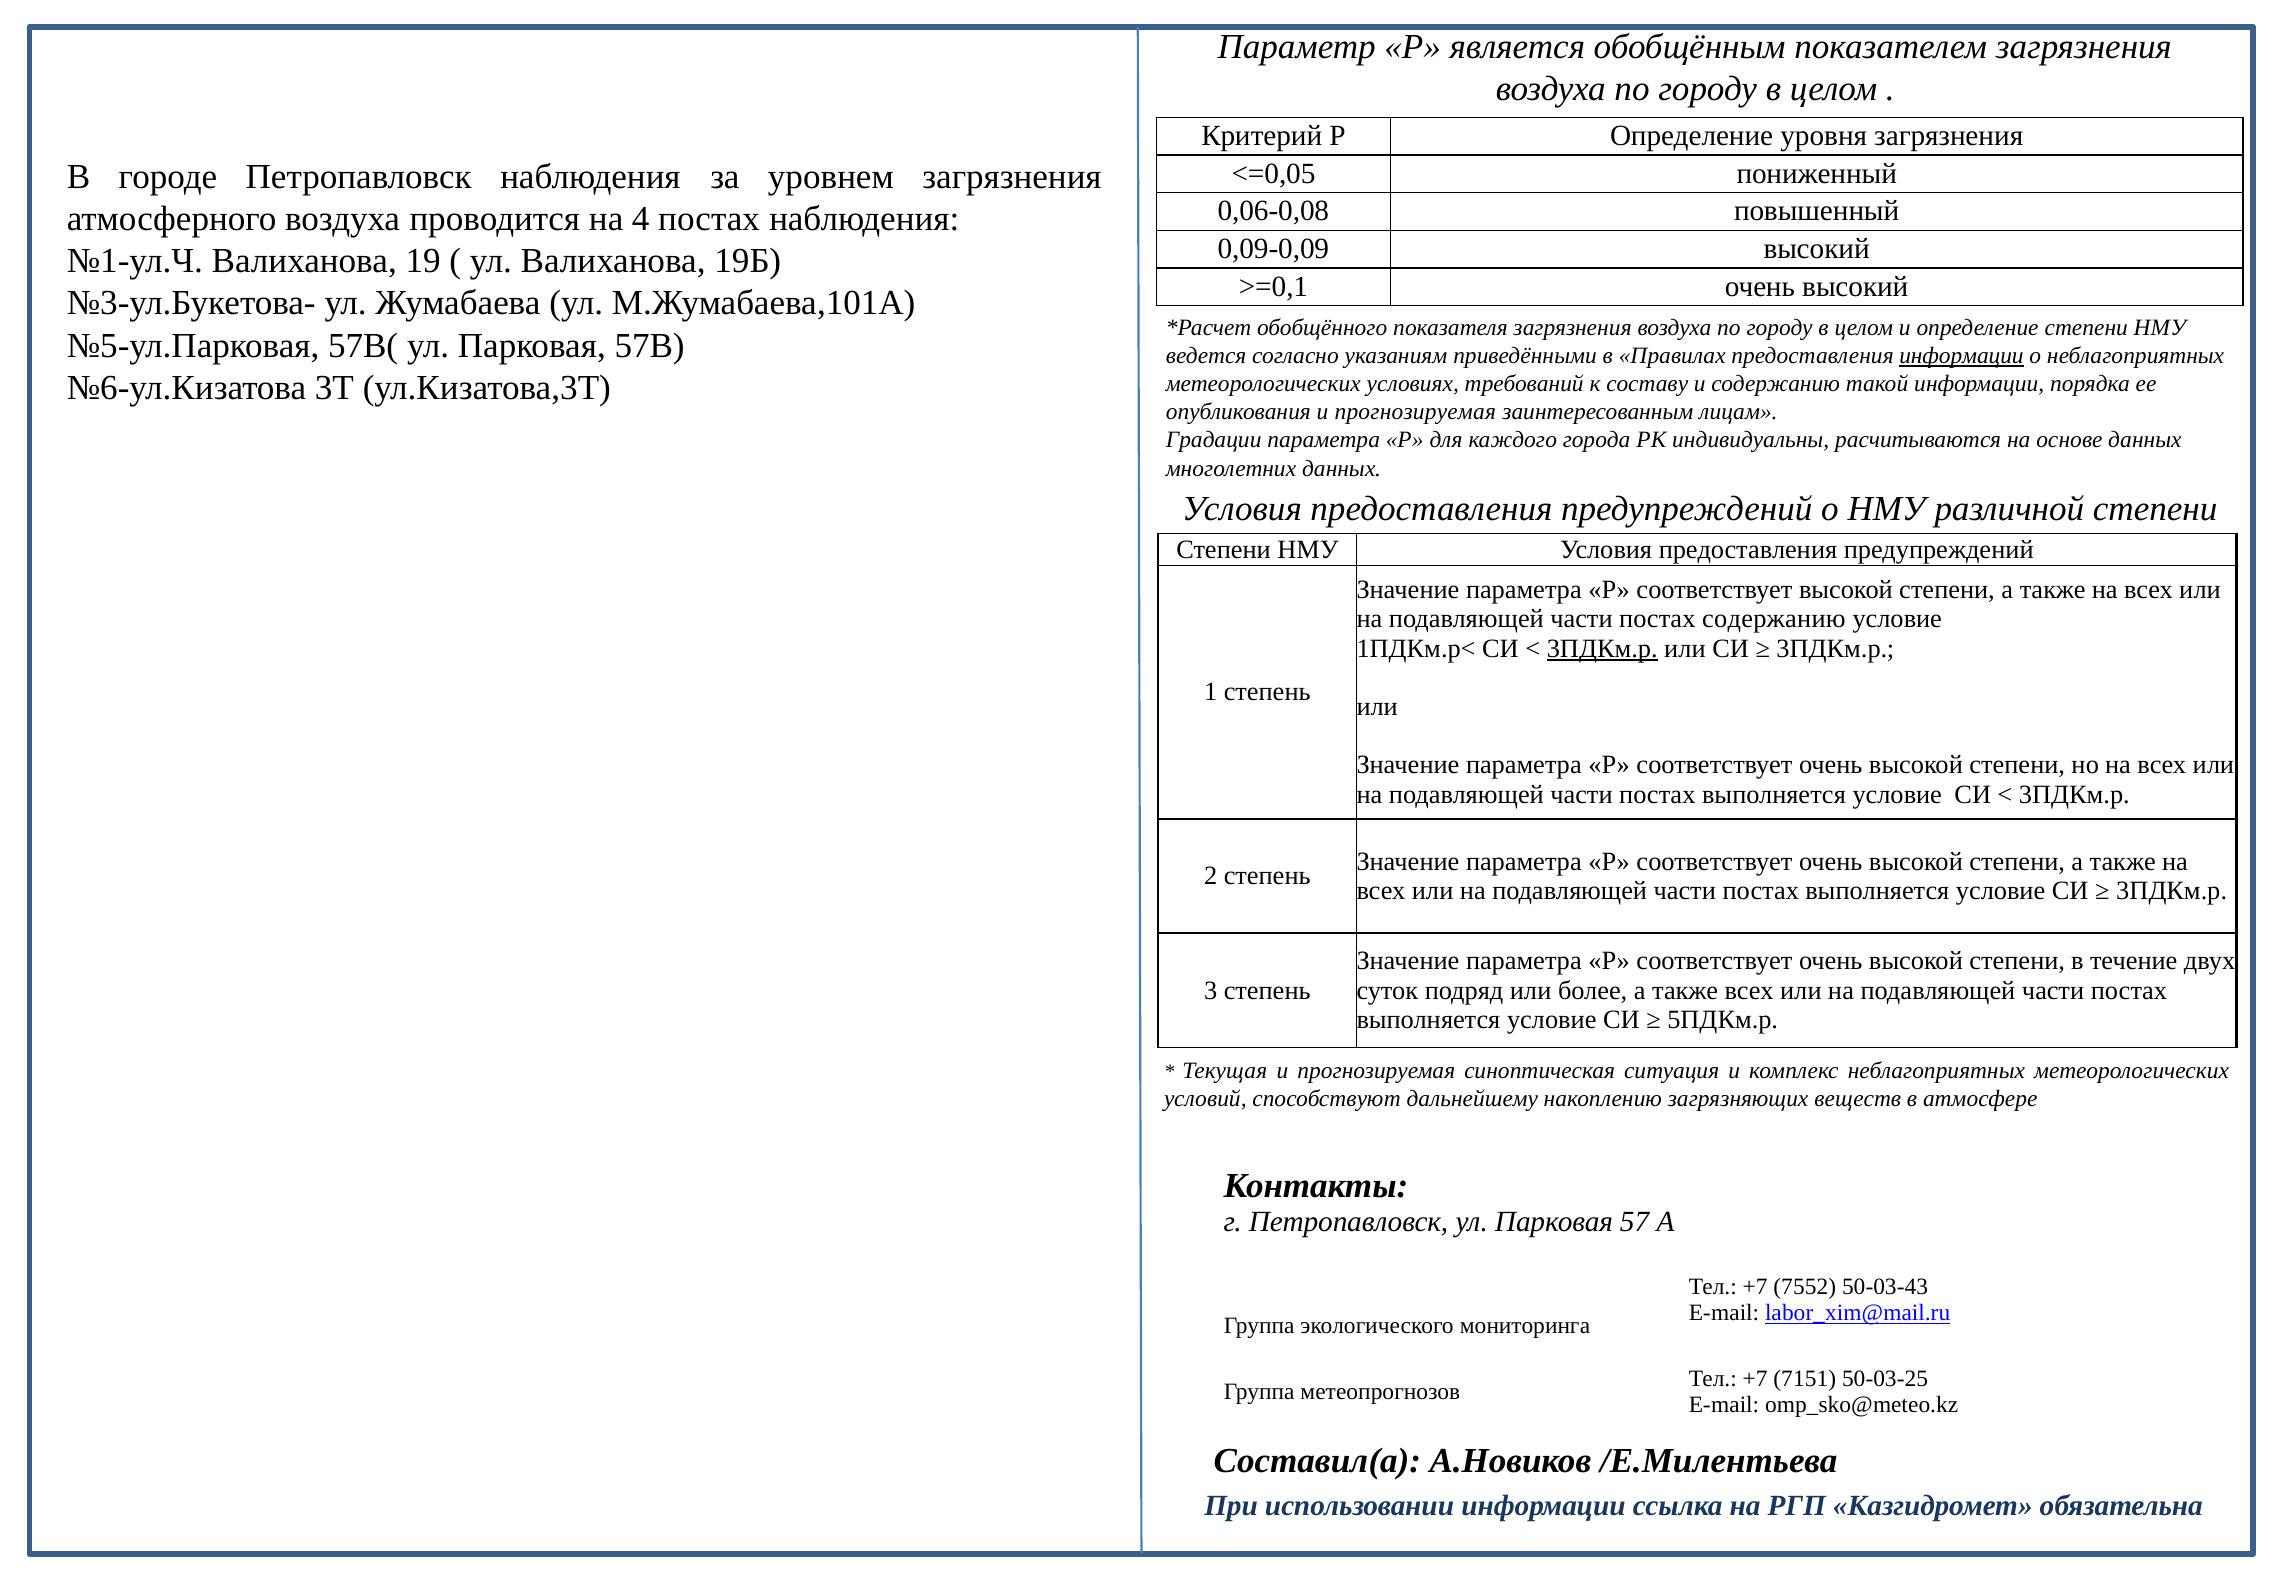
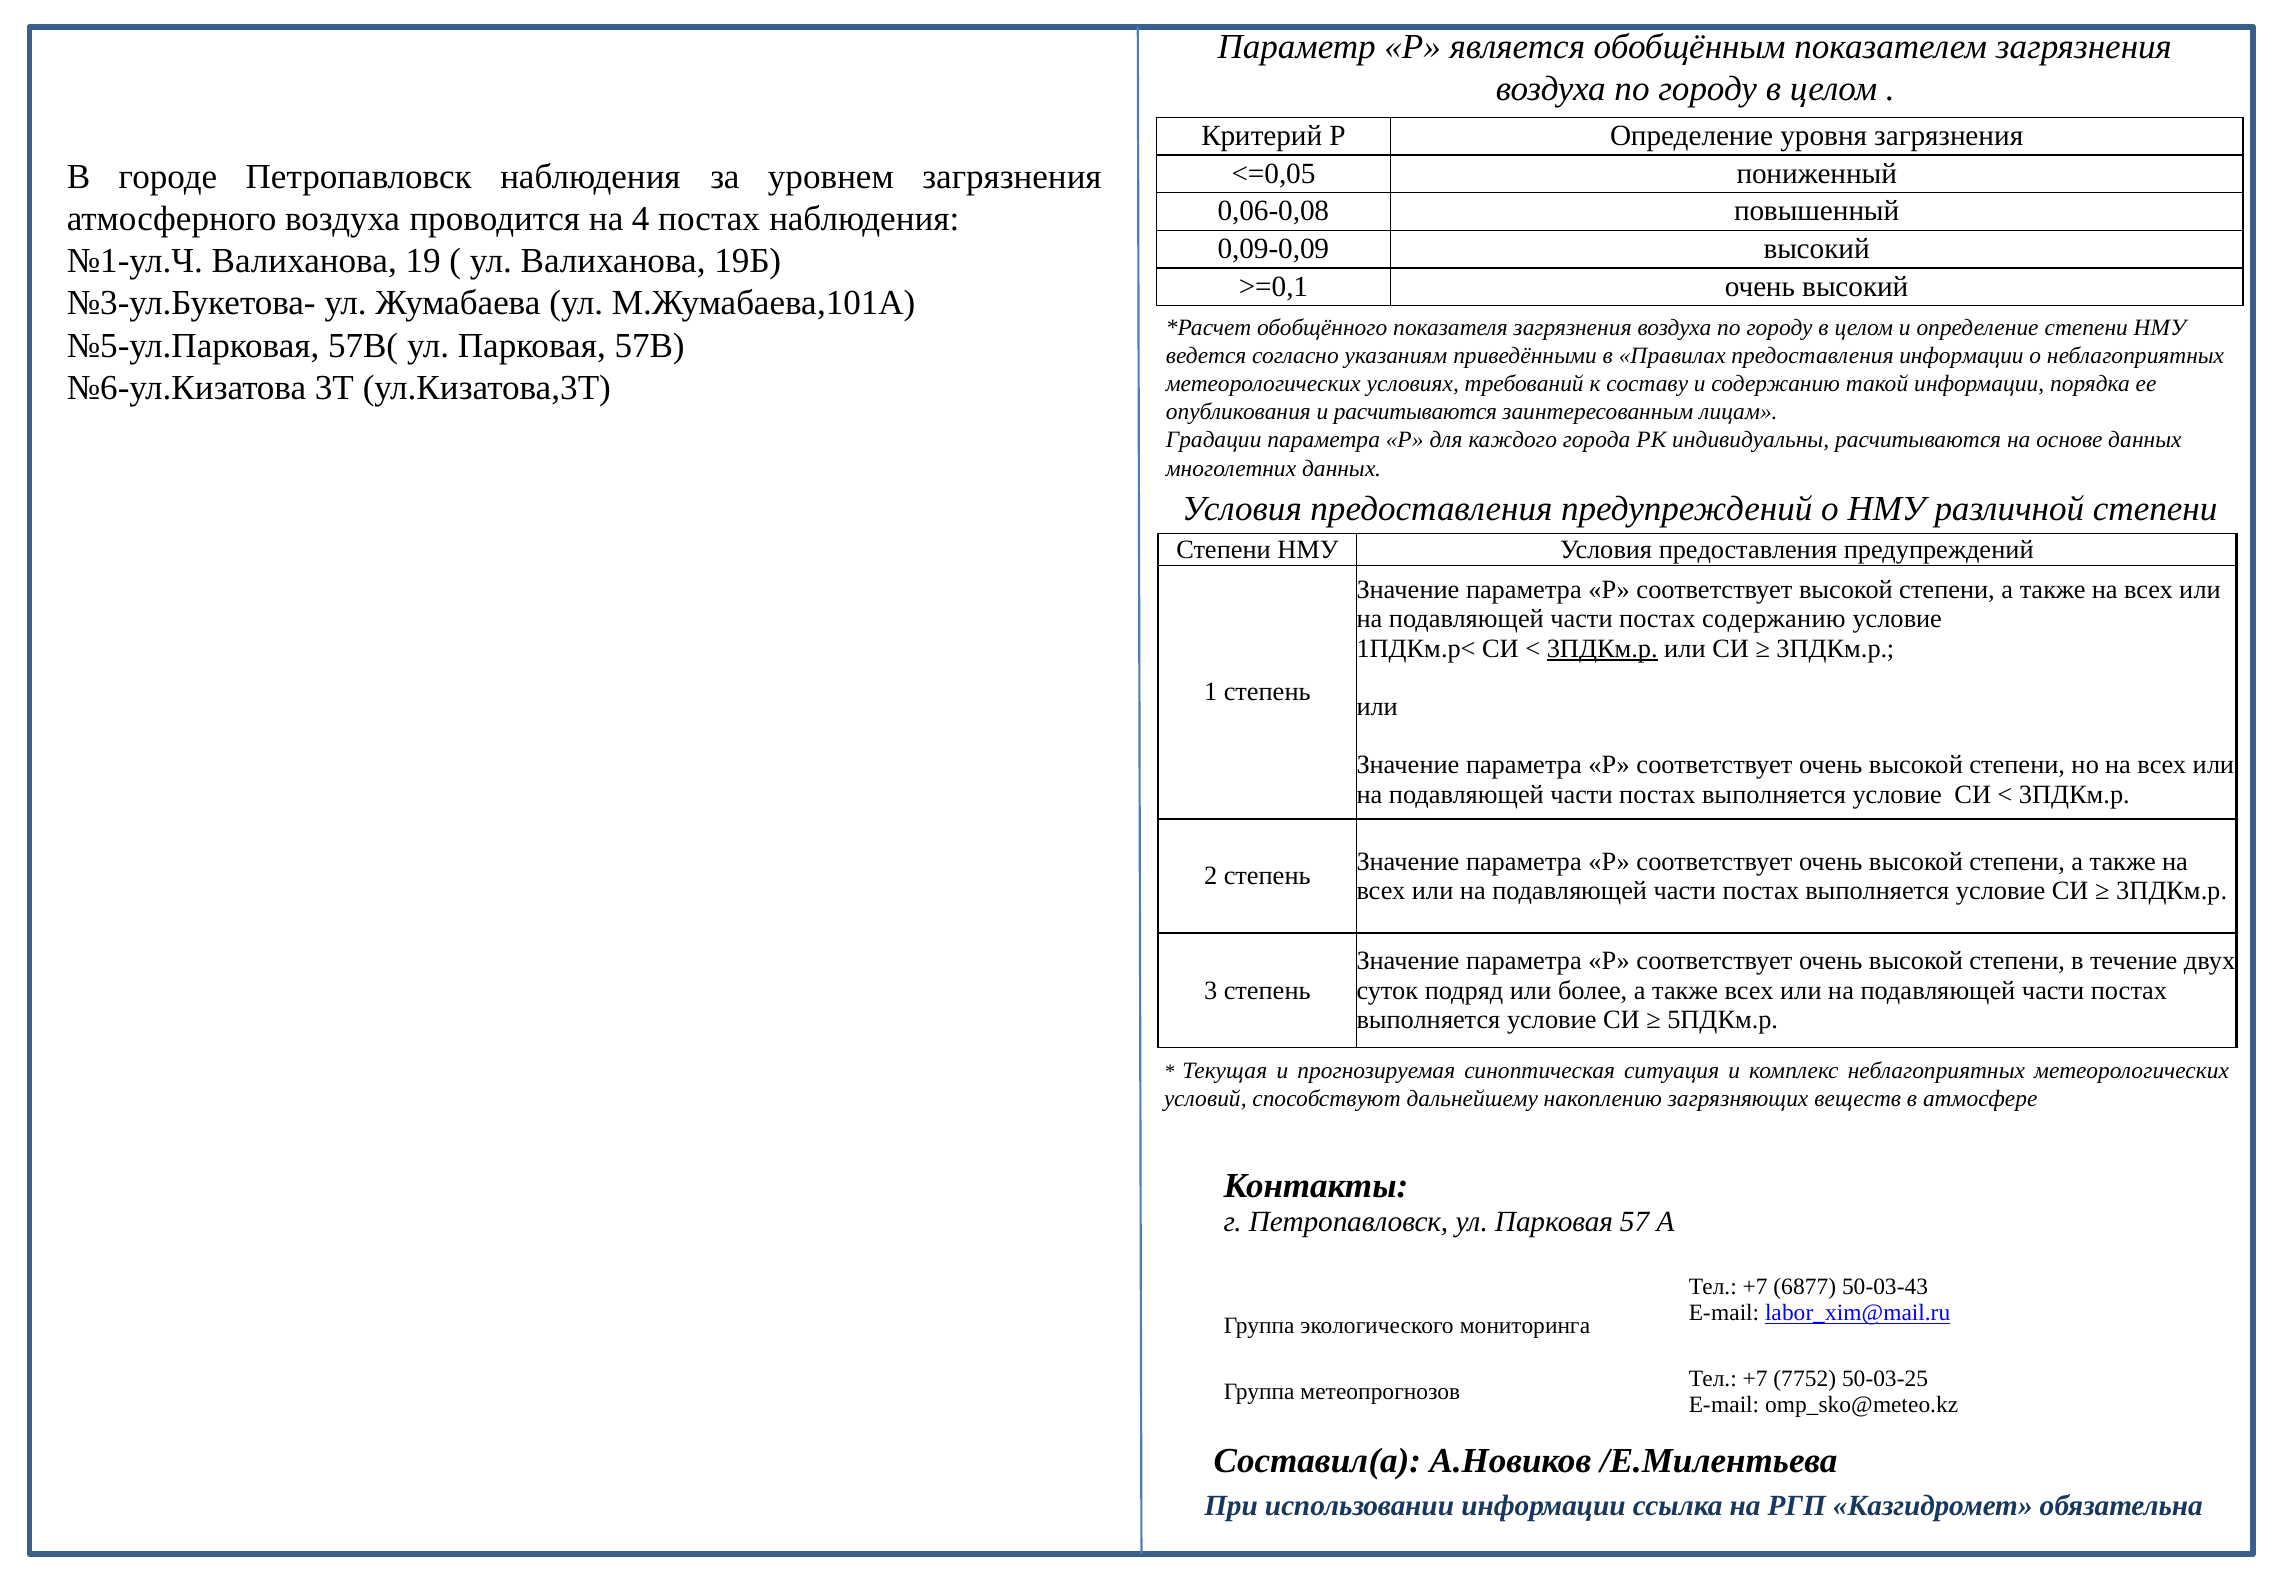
информации underline: present -> none (1961, 356)
опубликования и прогнозируемая: прогнозируемая -> расчитываются (1415, 412)
7552: 7552 -> 6877 (1805, 1287)
7151: 7151 -> 7752 (1805, 1378)
